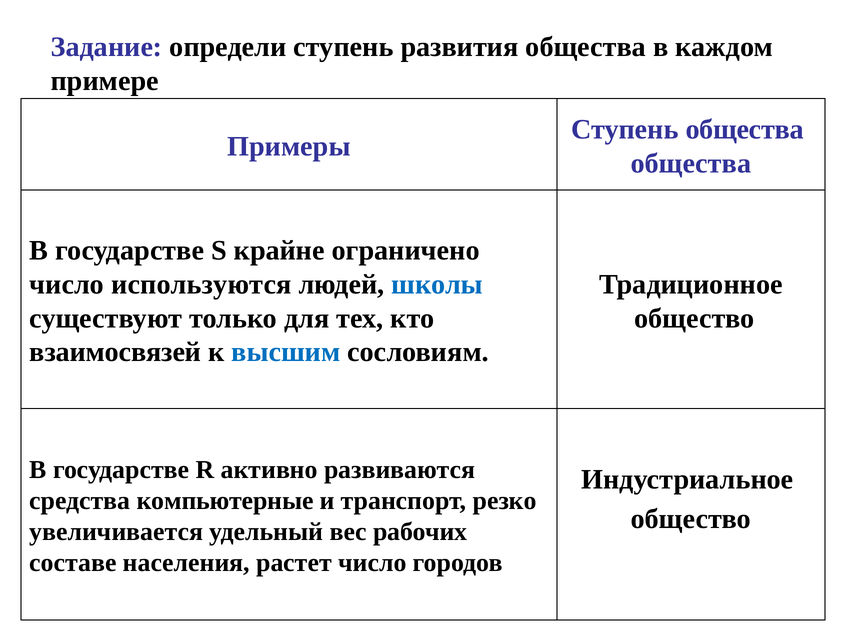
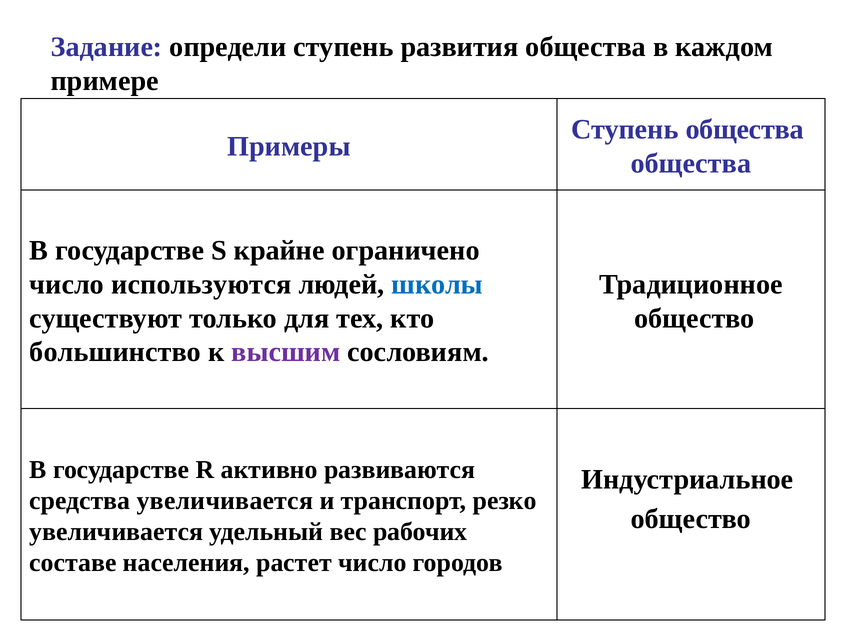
взаимосвязей: взаимосвязей -> большинство (115, 352)
высшим colour: blue -> purple (286, 352)
средства компьютерные: компьютерные -> увеличивается (225, 501)
